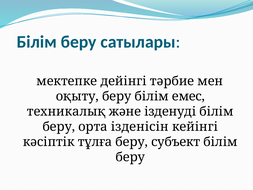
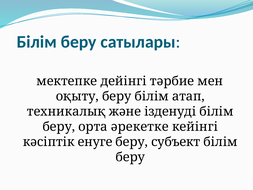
емес: емес -> атап (188, 96)
ізденісін: ізденісін -> әрекетке (140, 127)
тұлға: тұлға -> енуге (95, 142)
